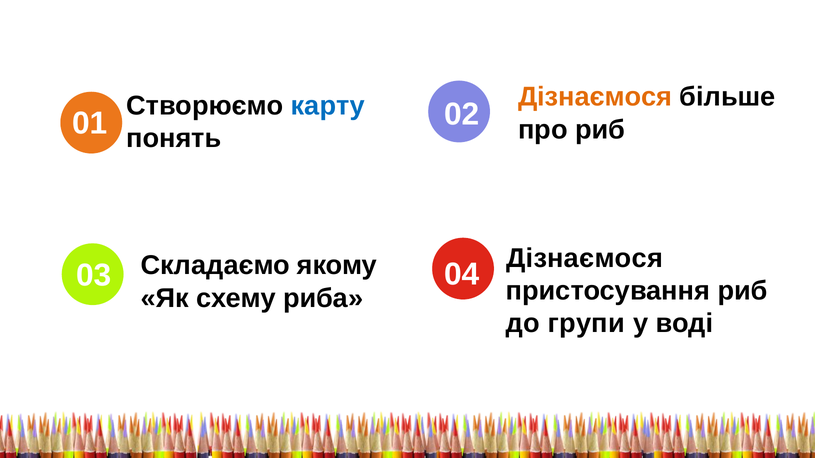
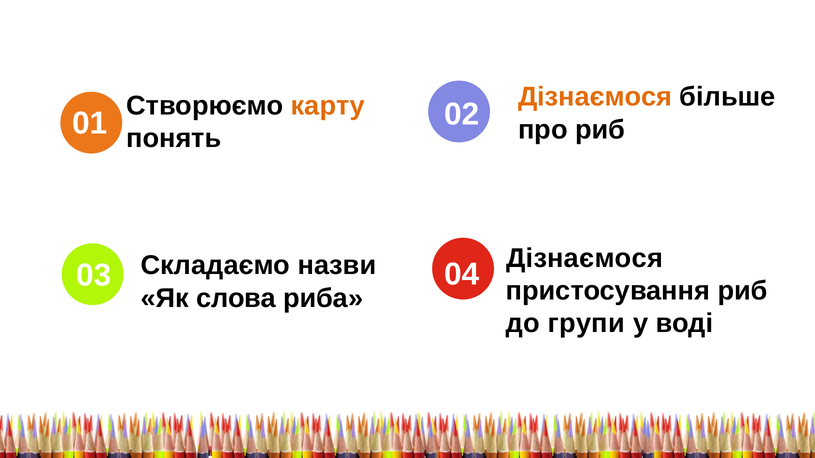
карту colour: blue -> orange (328, 106)
якому: якому -> назви (337, 266)
схему: схему -> слова (236, 298)
